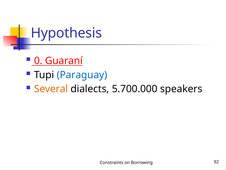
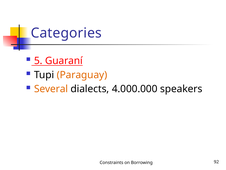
Hypothesis: Hypothesis -> Categories (66, 33)
0: 0 -> 5 (38, 61)
Paraguay colour: blue -> orange (82, 75)
5.700.000: 5.700.000 -> 4.000.000 (135, 89)
